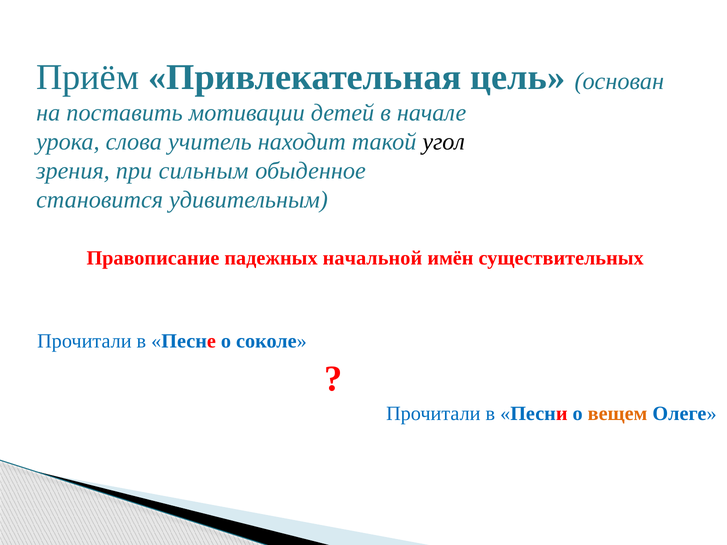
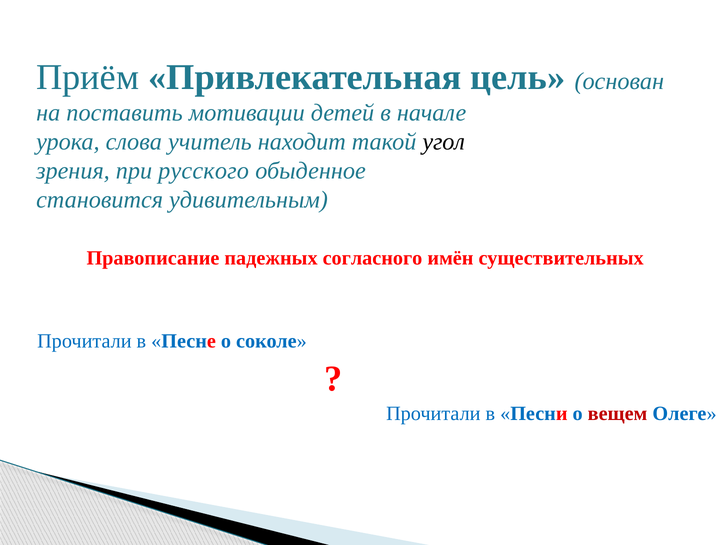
сильным: сильным -> русского (204, 171)
начальной: начальной -> согласного (372, 258)
вещем colour: orange -> red (618, 414)
